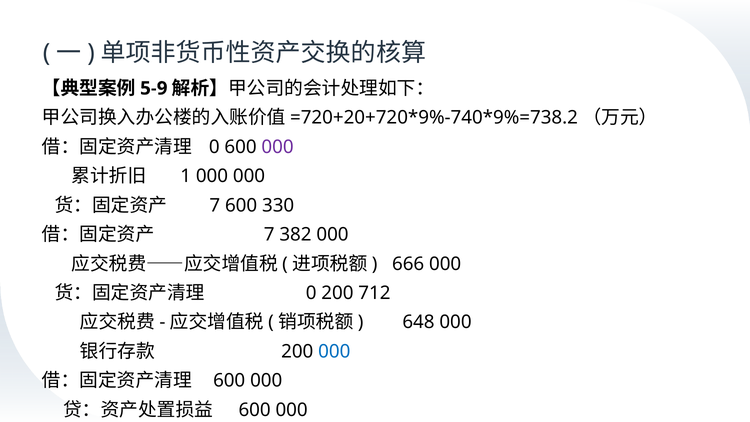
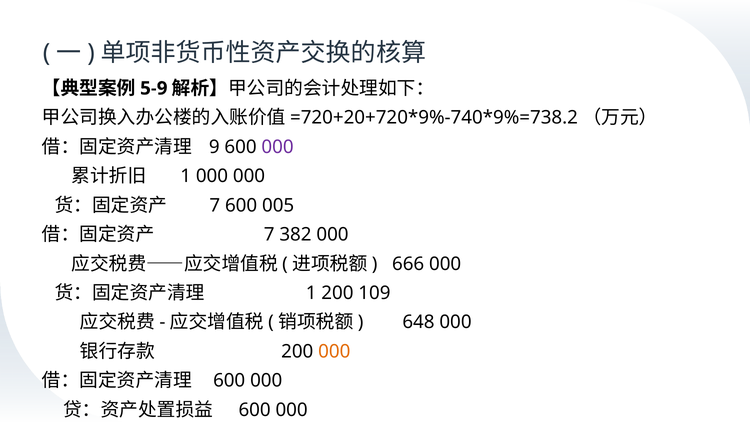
0: 0 -> 9 (214, 147)
330: 330 -> 005 (278, 205)
0: 0 -> 1 (311, 293)
712: 712 -> 109 (374, 293)
000 colour: blue -> orange (334, 351)
